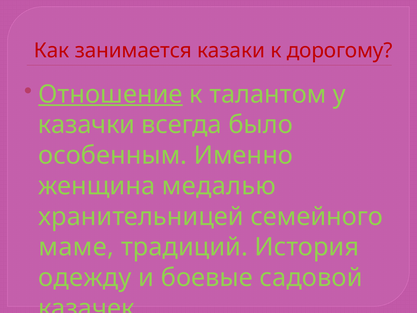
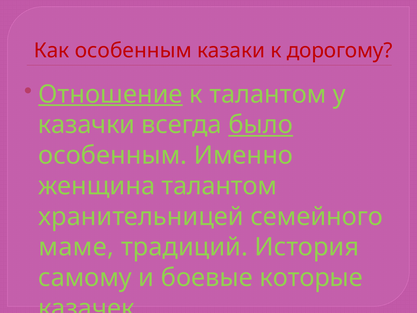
Как занимается: занимается -> особенным (133, 51)
было underline: none -> present (261, 125)
женщина медалью: медалью -> талантом (219, 186)
одежду: одежду -> самому (85, 278)
садовой: садовой -> которые (311, 278)
